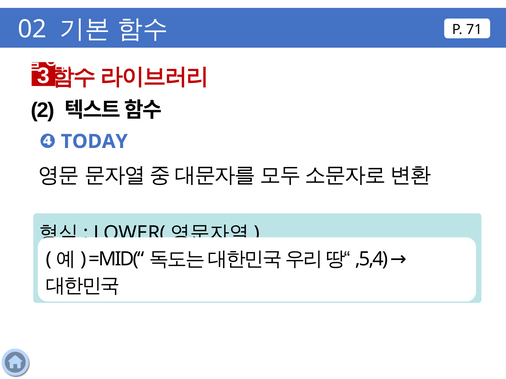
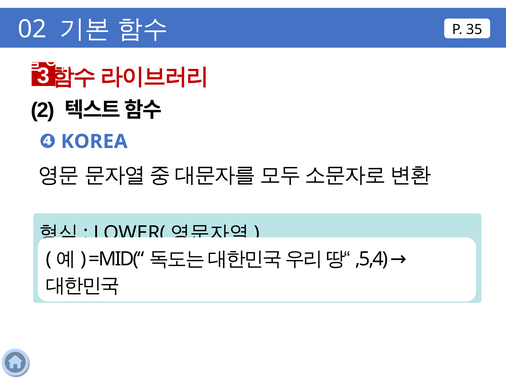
71: 71 -> 35 (474, 29)
TODAY: TODAY -> KOREA (94, 142)
